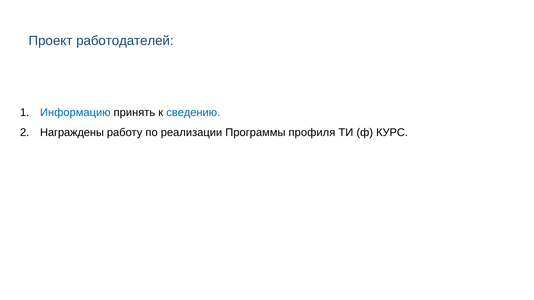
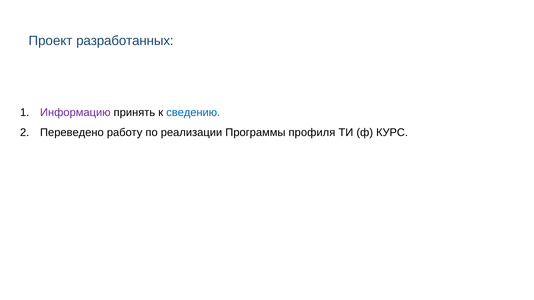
работодателей: работодателей -> разработанных (125, 41)
Информацию colour: blue -> purple (75, 113)
Награждены: Награждены -> Переведено (72, 133)
